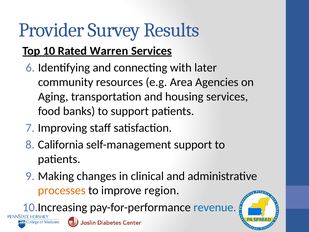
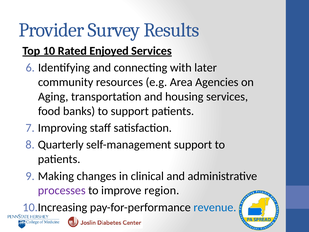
Warren: Warren -> Enjoyed (109, 51)
California: California -> Quarterly (61, 145)
processes colour: orange -> purple (62, 190)
